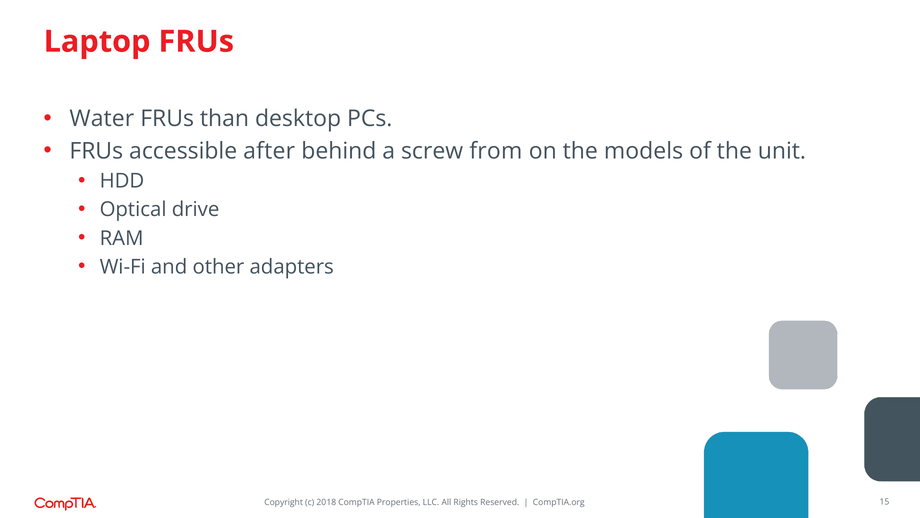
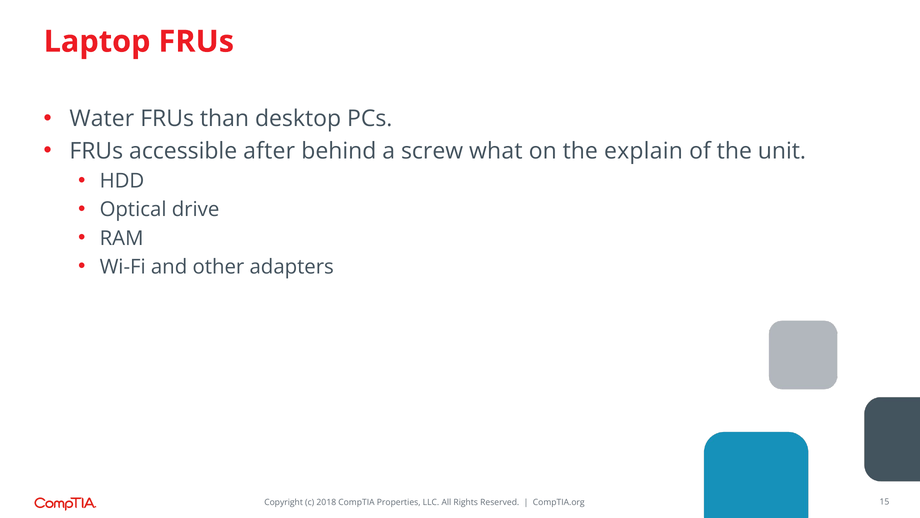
from: from -> what (496, 151)
models: models -> explain (643, 151)
